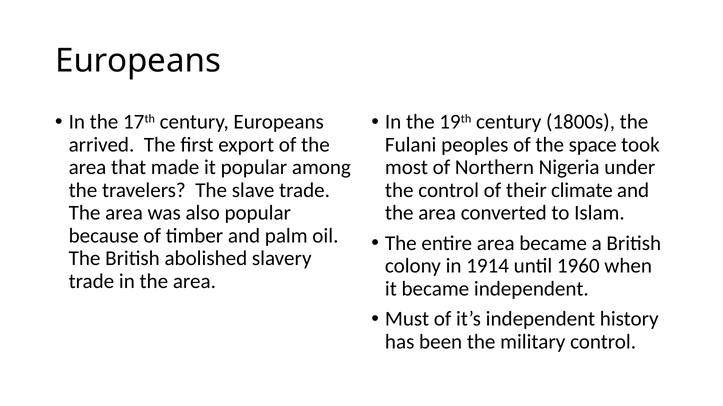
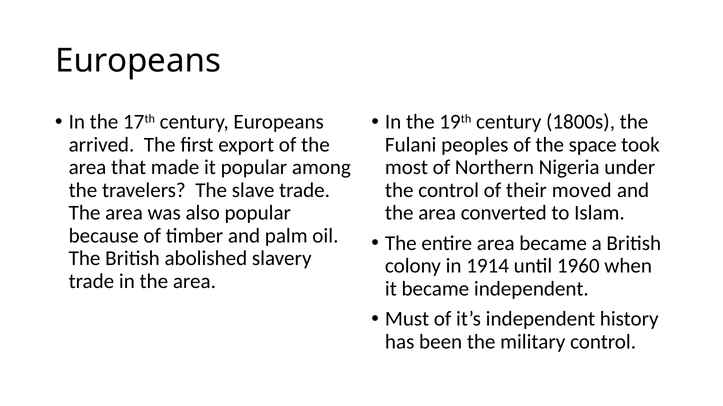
climate: climate -> moved (582, 191)
